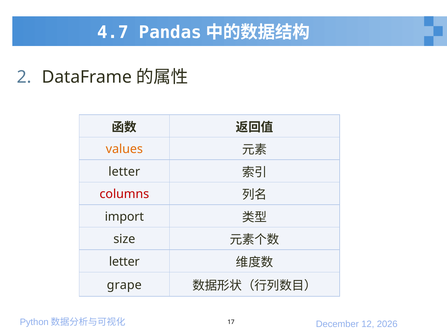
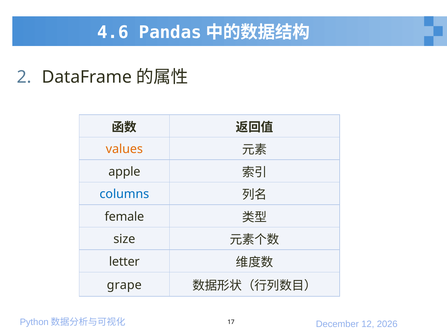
4.7: 4.7 -> 4.6 (113, 32)
letter: letter -> apple (124, 172)
columns colour: red -> blue (124, 194)
import: import -> female (124, 217)
